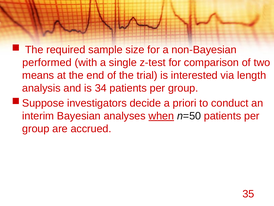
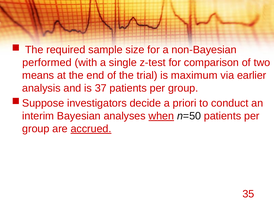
interested: interested -> maximum (194, 75)
length: length -> earlier (252, 75)
34: 34 -> 37 (101, 88)
accrued underline: none -> present (91, 129)
